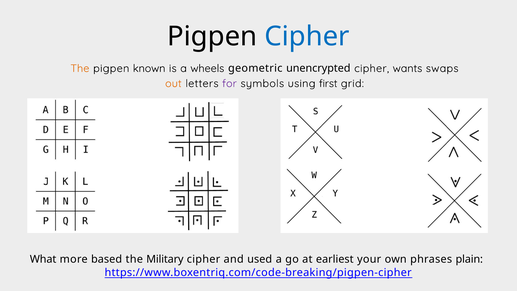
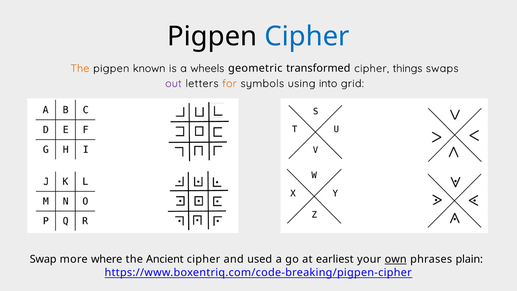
unencrypted: unencrypted -> transformed (318, 68)
wants: wants -> things (408, 68)
out colour: orange -> purple (173, 83)
for colour: purple -> orange (229, 83)
first: first -> into (328, 83)
What: What -> Swap (43, 259)
based: based -> where (107, 259)
Military: Military -> Ancient (165, 259)
own underline: none -> present (396, 259)
